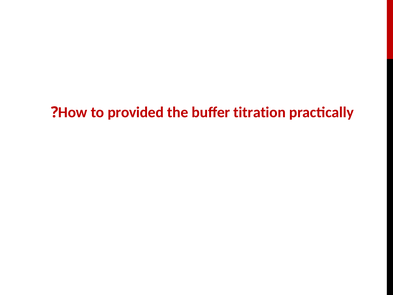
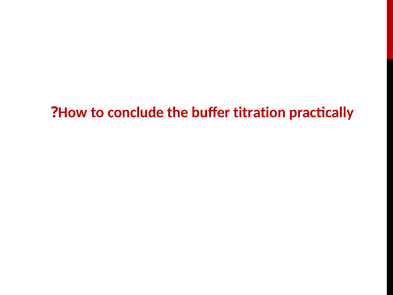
provided: provided -> conclude (136, 112)
